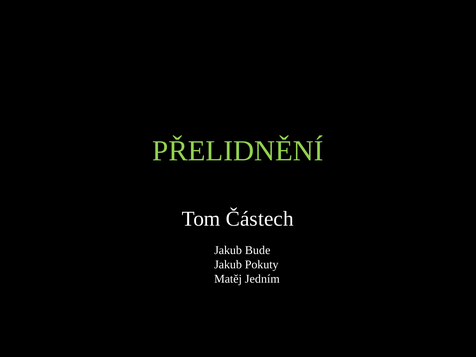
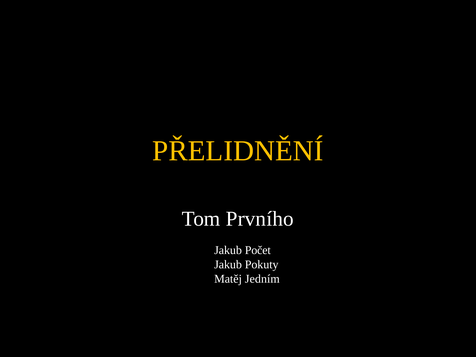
PŘELIDNĚNÍ colour: light green -> yellow (238, 151)
Částech: Částech -> Prvního (260, 219)
Bude: Bude -> Počet (258, 250)
